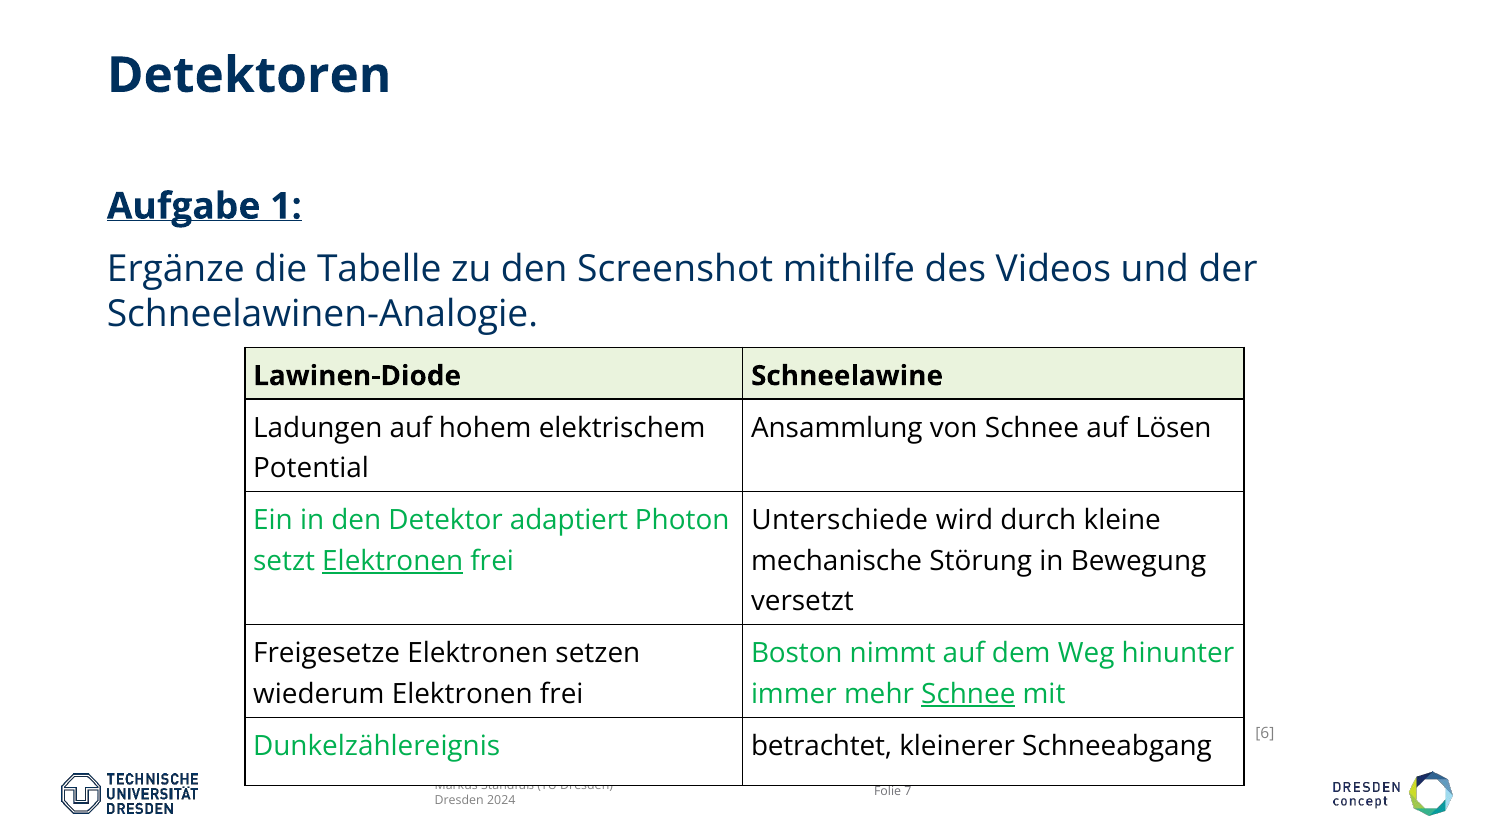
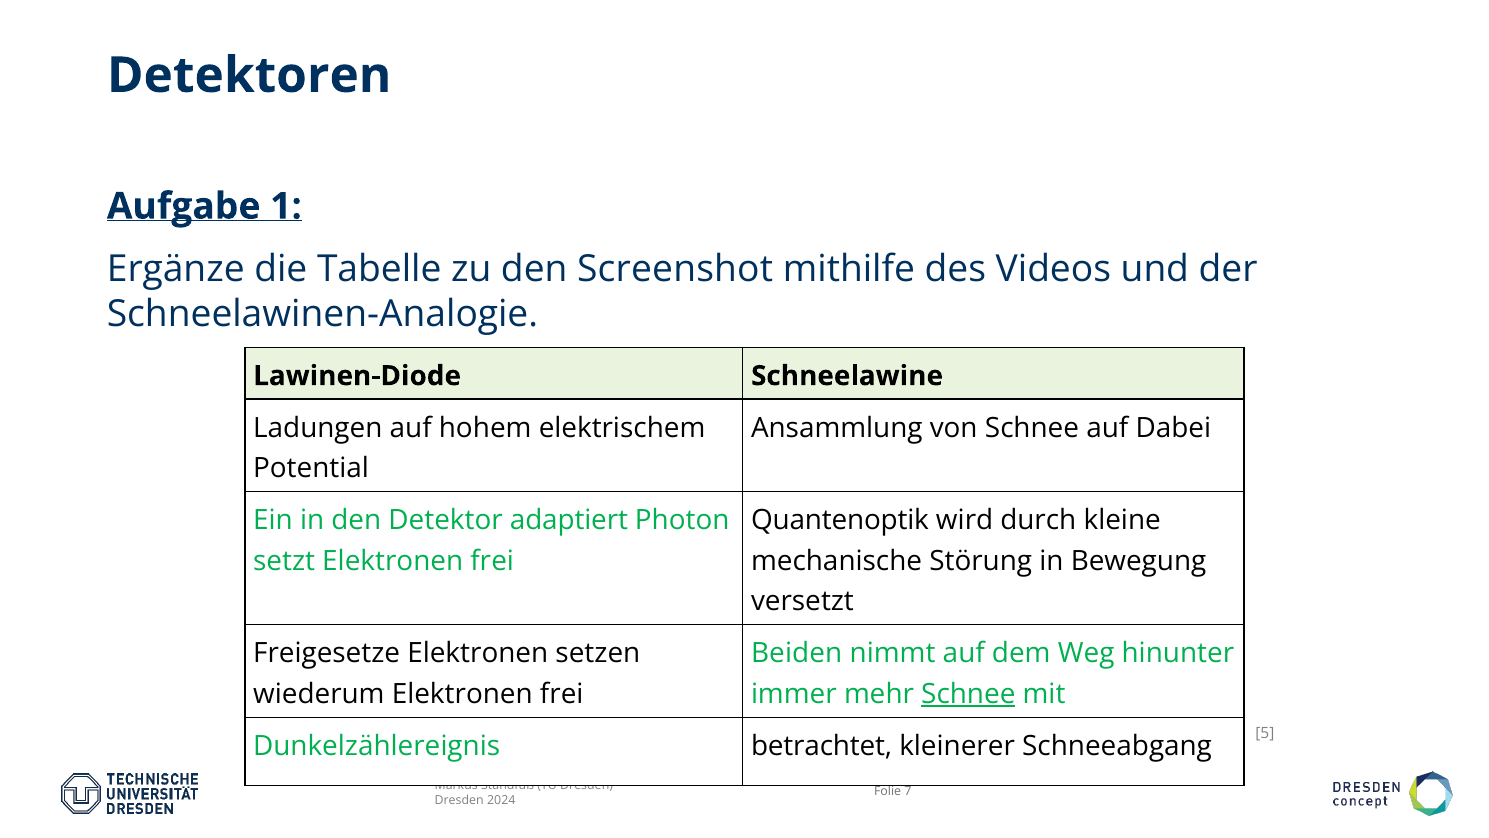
Lösen: Lösen -> Dabei (1173, 428)
Unterschiede: Unterschiede -> Quantenoptik (840, 520)
Elektronen underline: present -> none (393, 561)
Boston: Boston -> Beiden (797, 653)
6: 6 -> 5 (1265, 733)
